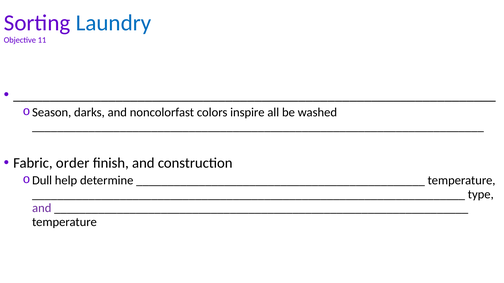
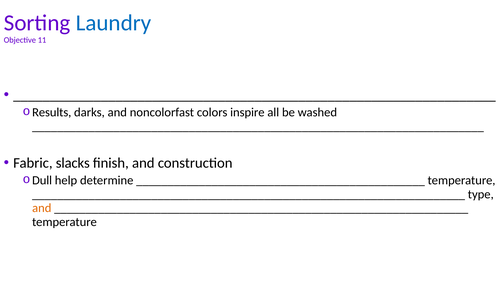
Season: Season -> Results (52, 113)
order: order -> slacks (73, 163)
and colour: purple -> orange (42, 208)
